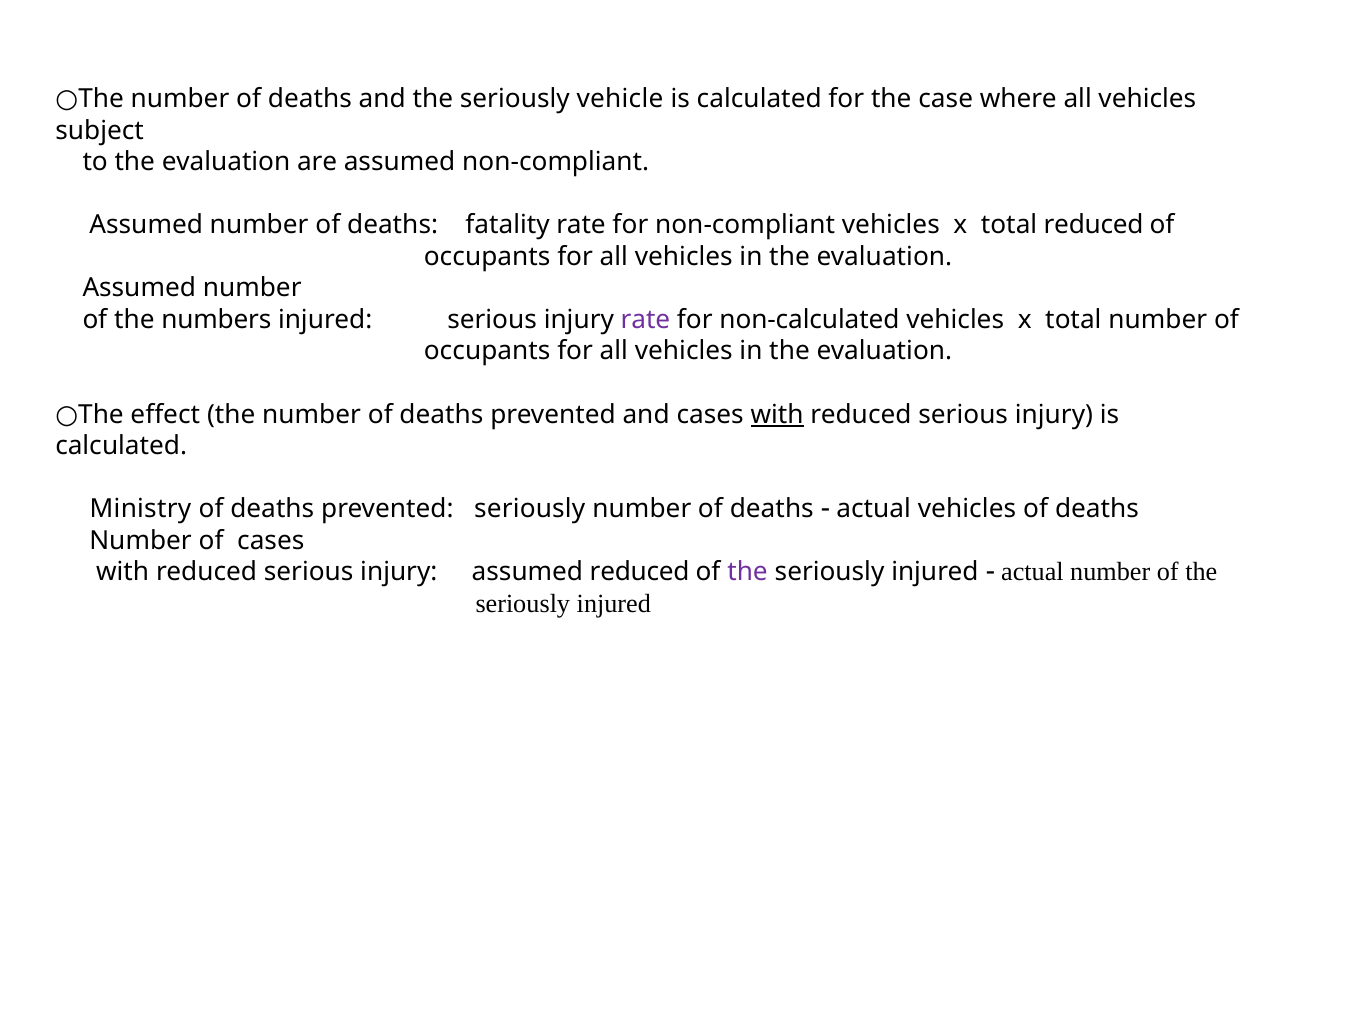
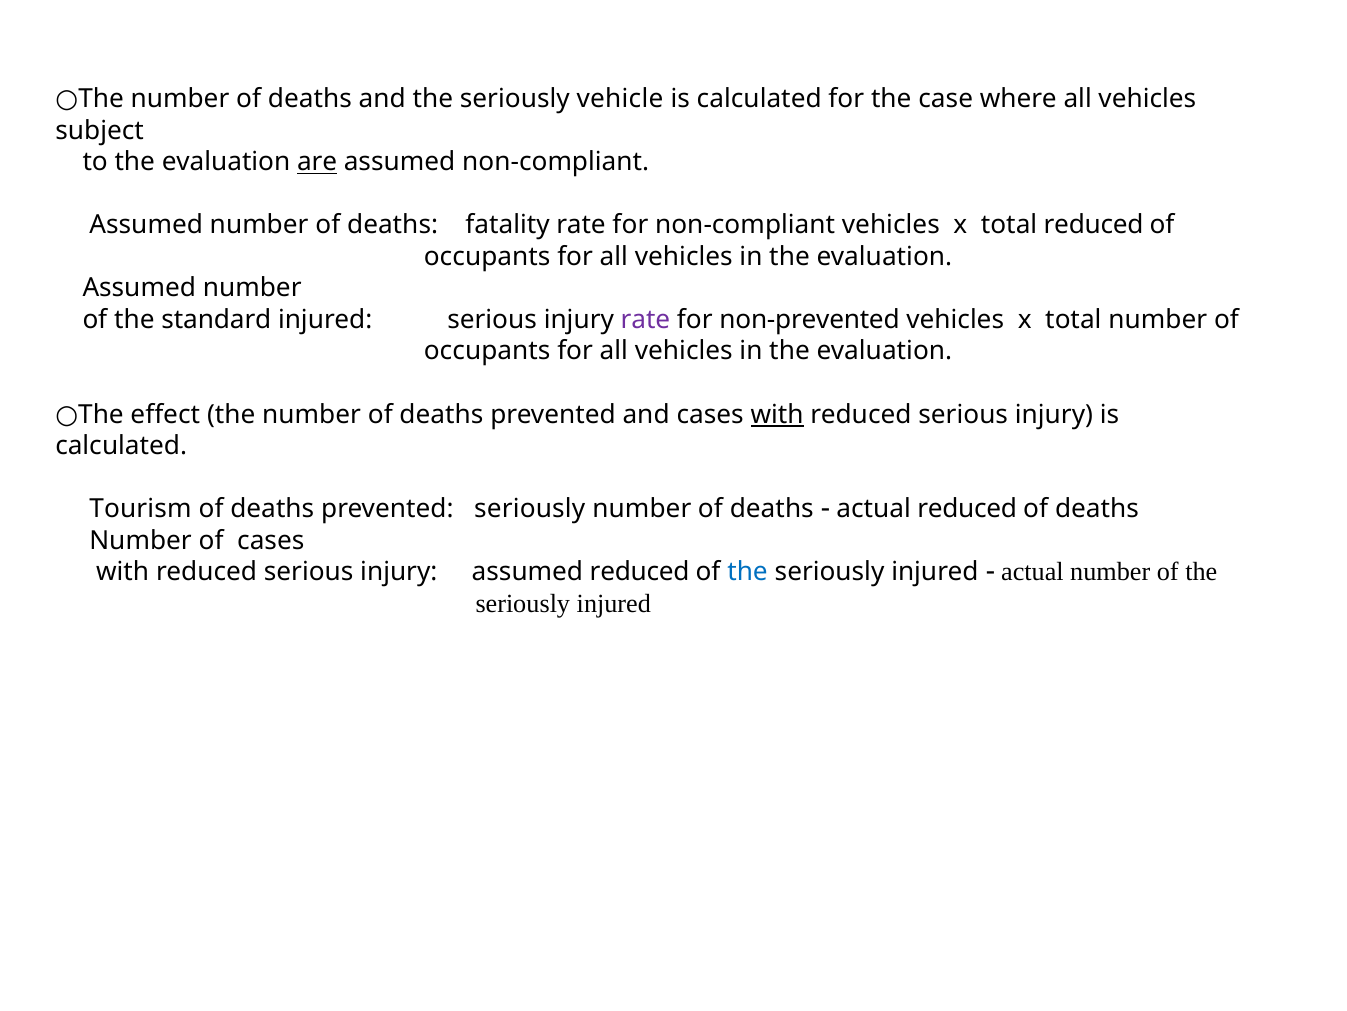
are underline: none -> present (317, 162)
numbers: numbers -> standard (216, 319)
non-calculated: non-calculated -> non-prevented (810, 319)
Ministry: Ministry -> Tourism (141, 509)
actual vehicles: vehicles -> reduced (967, 509)
the colour: purple -> blue (748, 572)
